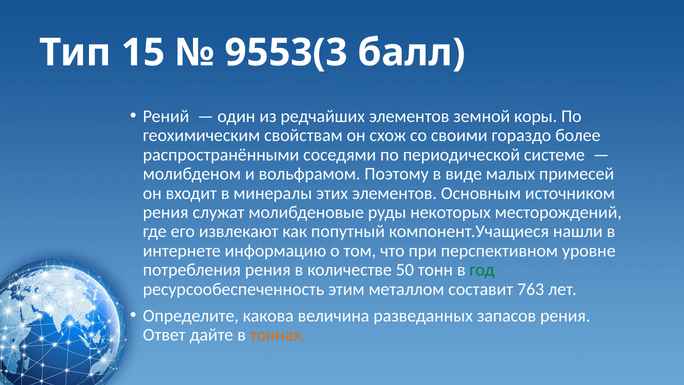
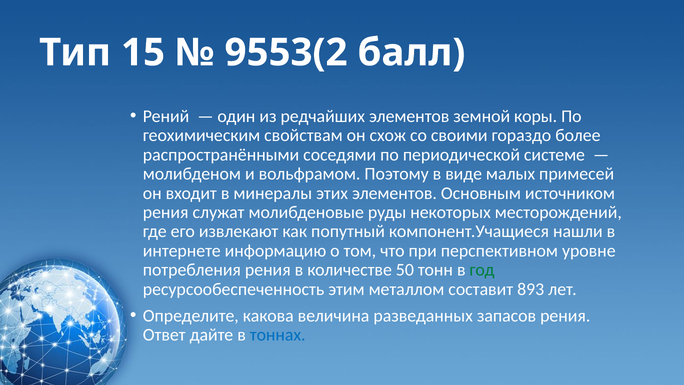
9553(3: 9553(3 -> 9553(2 (286, 53)
763: 763 -> 893 (531, 289)
тоннах colour: orange -> blue (278, 335)
